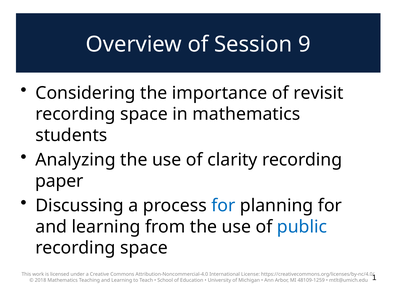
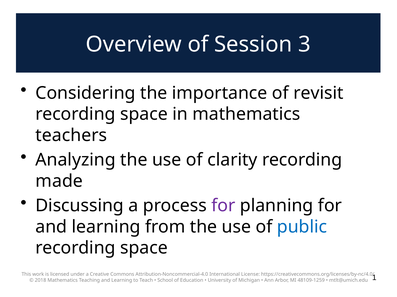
9: 9 -> 3 (304, 45)
students: students -> teachers (71, 136)
paper: paper -> made (59, 181)
for colour: blue -> purple (223, 206)
